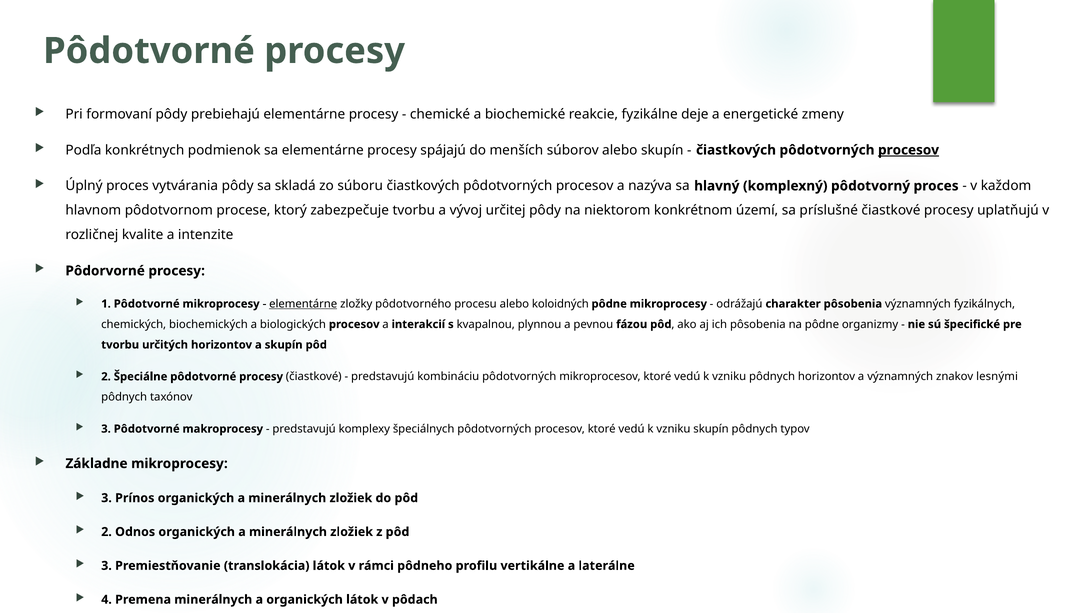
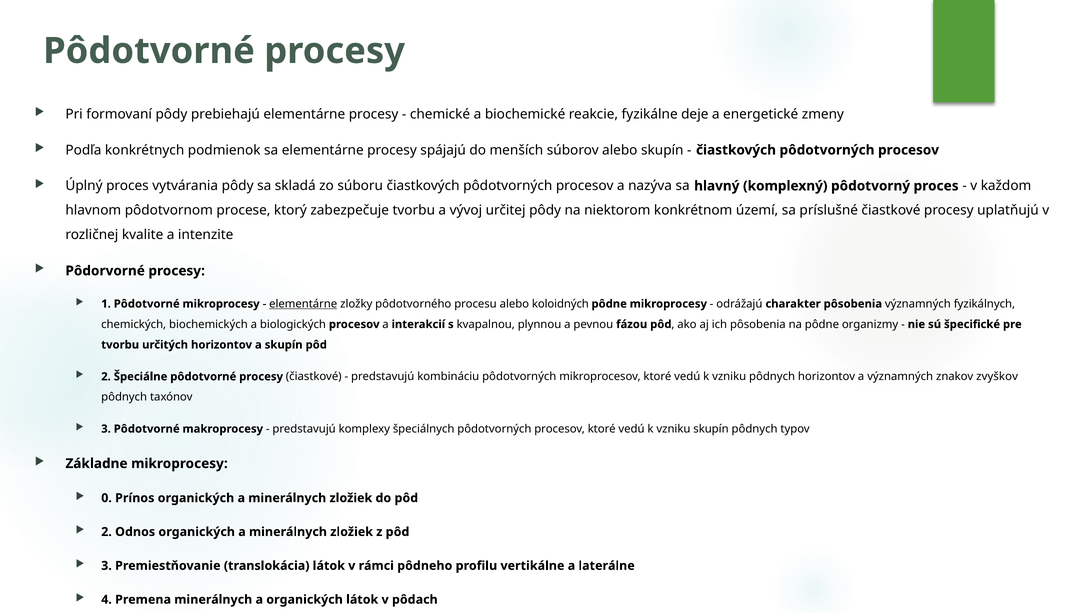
procesov underline: present -> none (909, 150)
lesnými: lesnými -> zvyškov (997, 377)
3: 3 -> 0 (107, 498)
